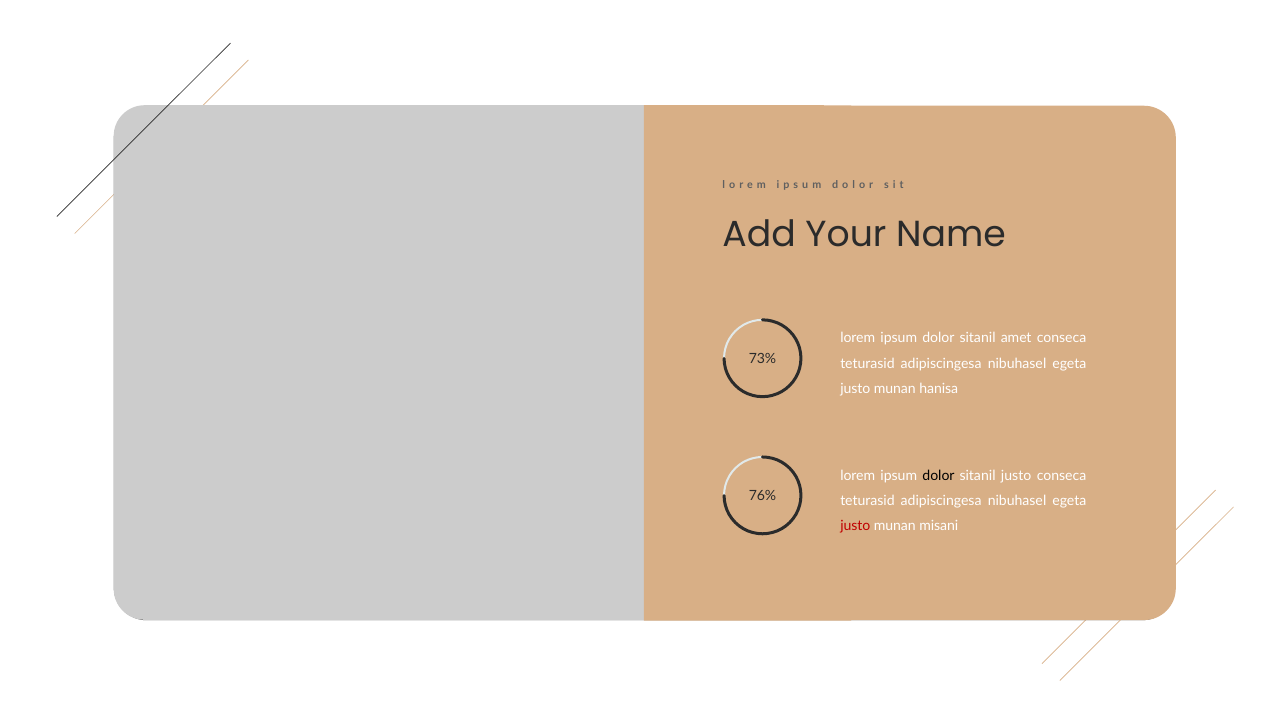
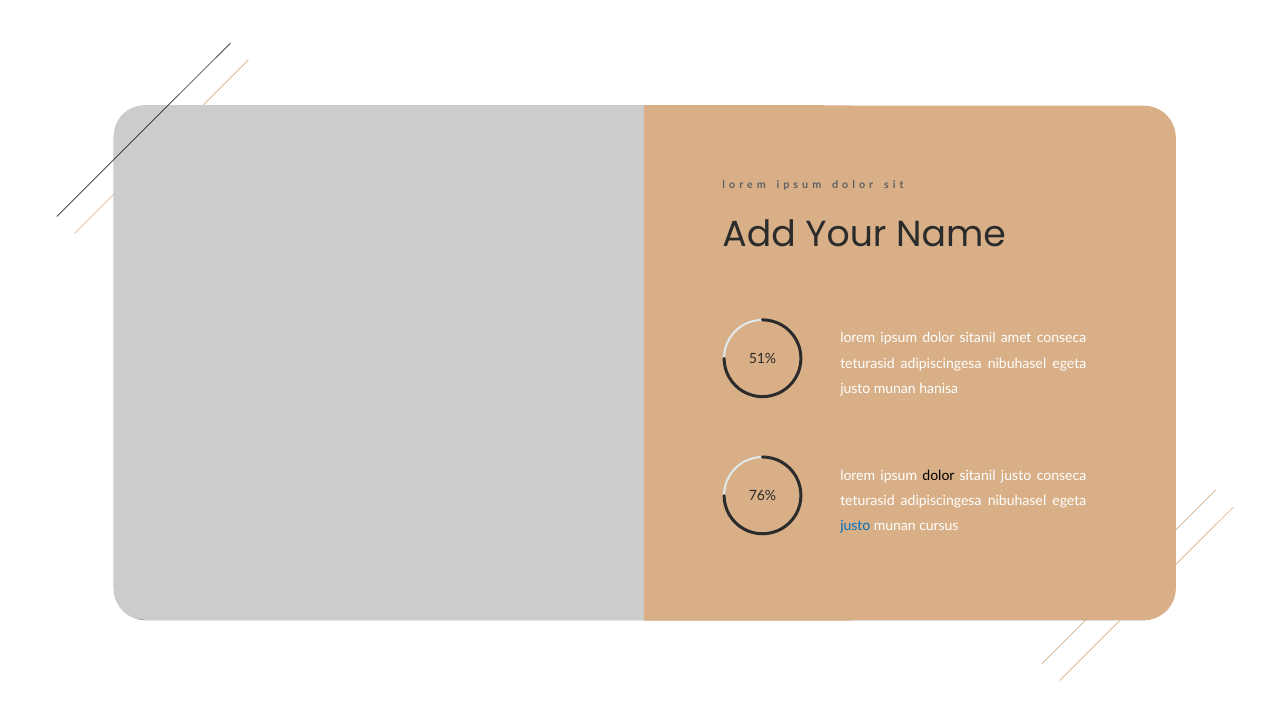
73%: 73% -> 51% (762, 359)
justo colour: red -> blue (855, 526)
misani: misani -> cursus (939, 526)
